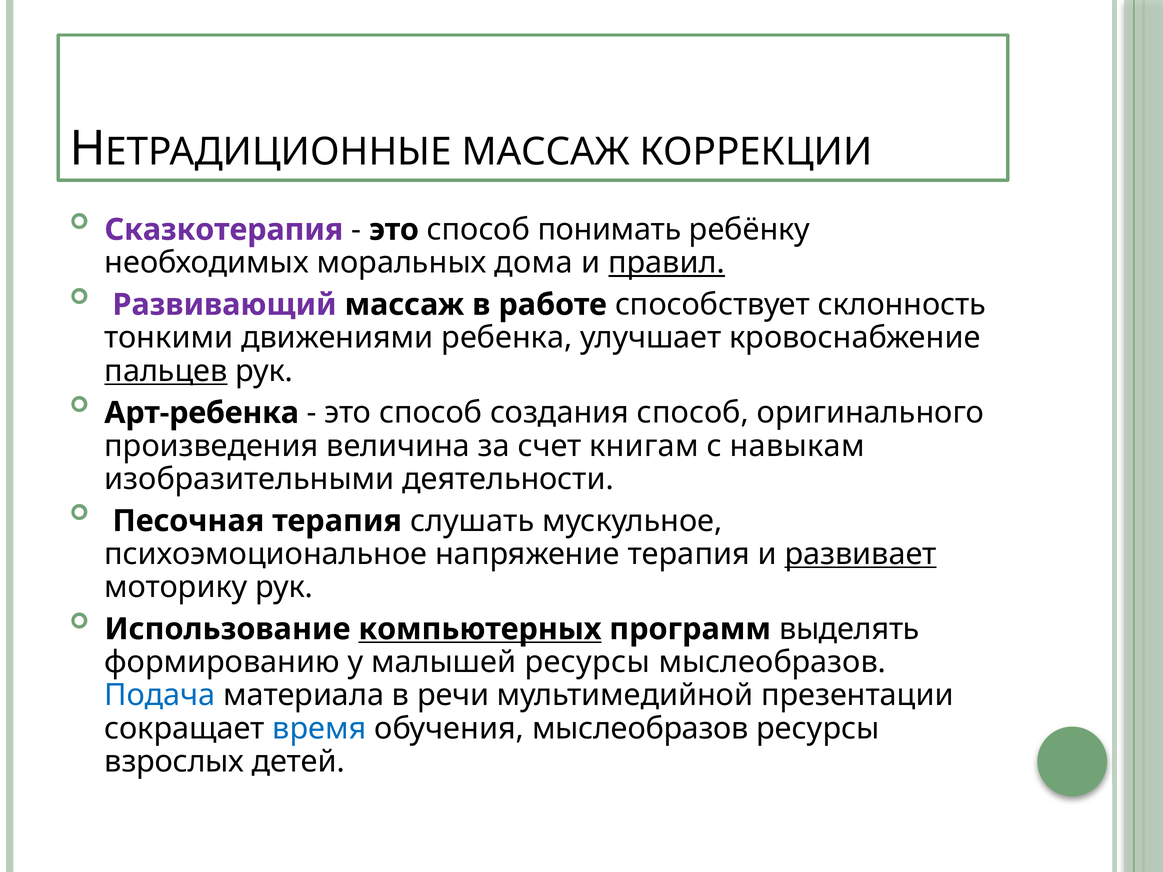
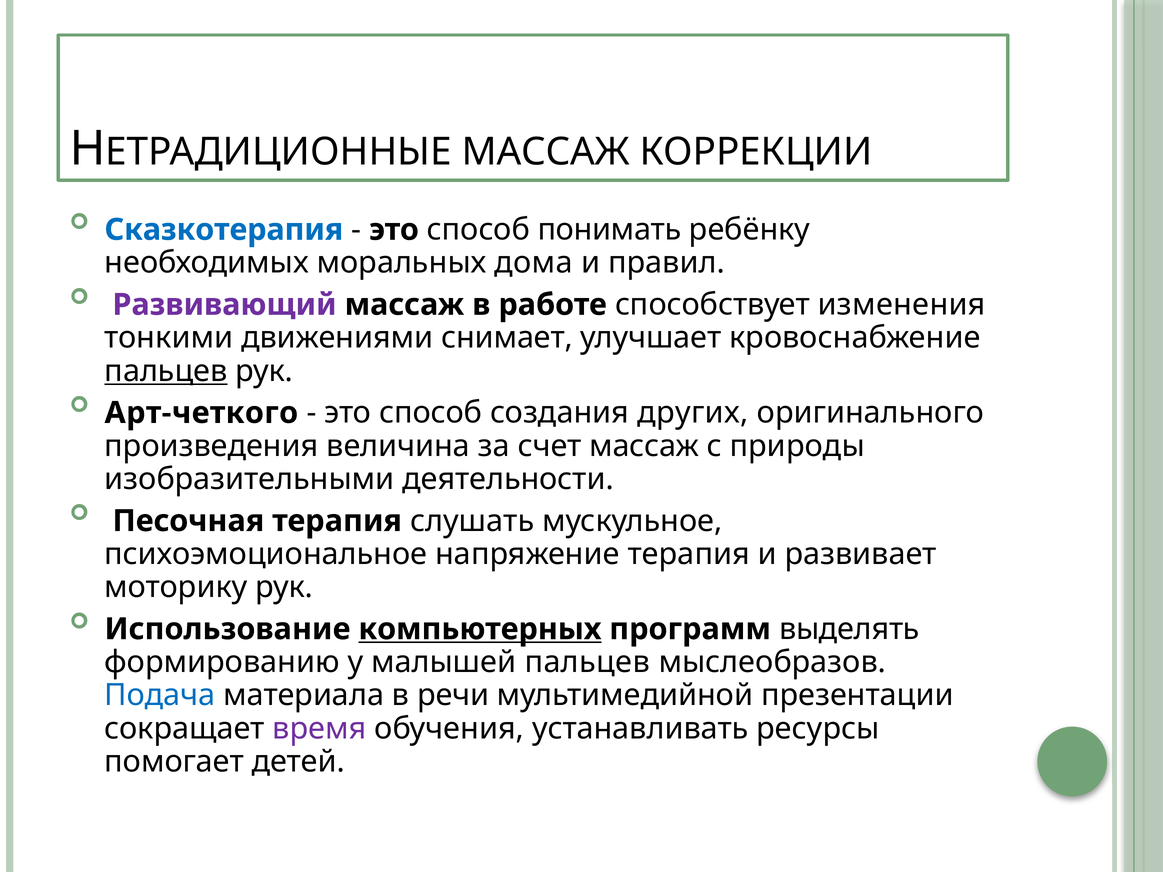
Сказкотерапия colour: purple -> blue (224, 230)
правил underline: present -> none (667, 263)
склонность: склонность -> изменения (902, 305)
ребенка: ребенка -> снимает (507, 338)
Арт-ребенка: Арт-ребенка -> Арт-четкого (201, 413)
создания способ: способ -> других (693, 413)
счет книгам: книгам -> массаж (644, 446)
навыкам: навыкам -> природы (797, 446)
развивает underline: present -> none (861, 554)
малышей ресурсы: ресурсы -> пальцев (587, 662)
время colour: blue -> purple (319, 729)
обучения мыслеобразов: мыслеобразов -> устанавливать (640, 729)
взрослых: взрослых -> помогает (174, 762)
